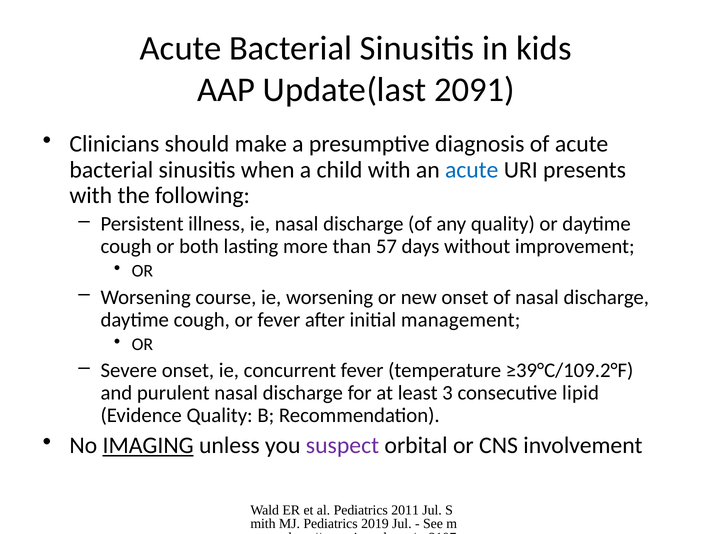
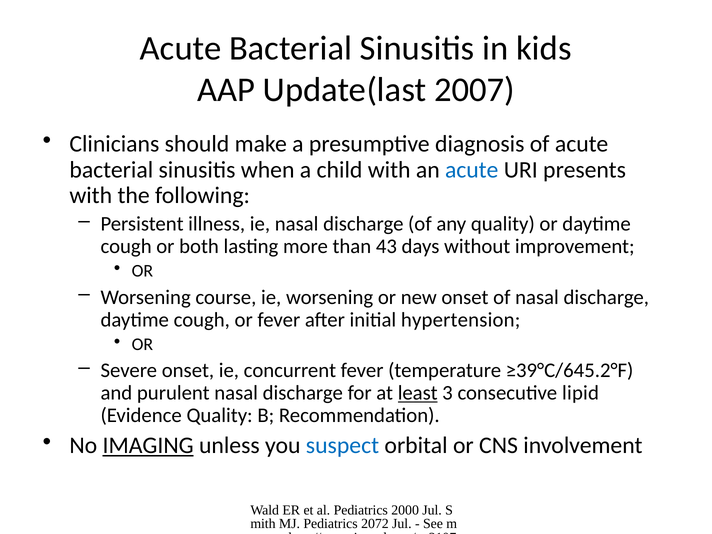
2091: 2091 -> 2007 (474, 90)
57: 57 -> 43 (386, 246)
management: management -> hypertension (461, 320)
≥39°C/109.2°F: ≥39°C/109.2°F -> ≥39°C/645.2°F (570, 371)
least underline: none -> present (418, 393)
suspect colour: purple -> blue (342, 446)
2011: 2011 -> 2000 (405, 510)
2019: 2019 -> 2072 (375, 524)
